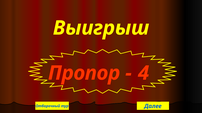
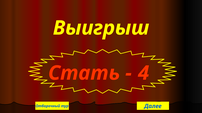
Пропор: Пропор -> Стать (84, 73)
